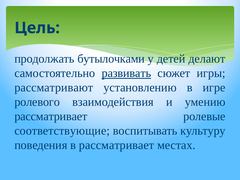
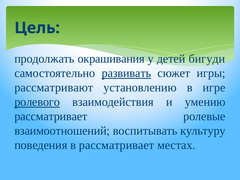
бутылочками: бутылочками -> окрашивания (111, 59)
делают: делают -> бигуди (207, 59)
ролевого underline: none -> present (37, 102)
соответствующие: соответствующие -> взаимоотношений (62, 131)
